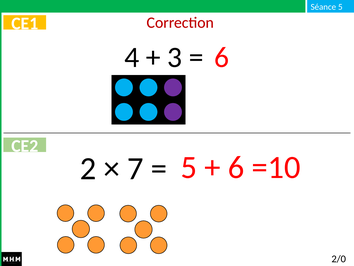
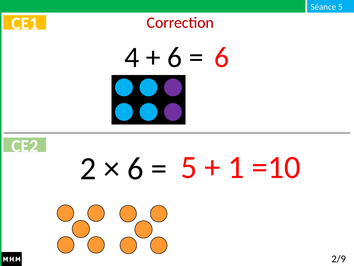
3: 3 -> 6 (175, 57)
6: 6 -> 1 (236, 167)
7: 7 -> 6 (135, 168)
2/0: 2/0 -> 2/9 (339, 259)
